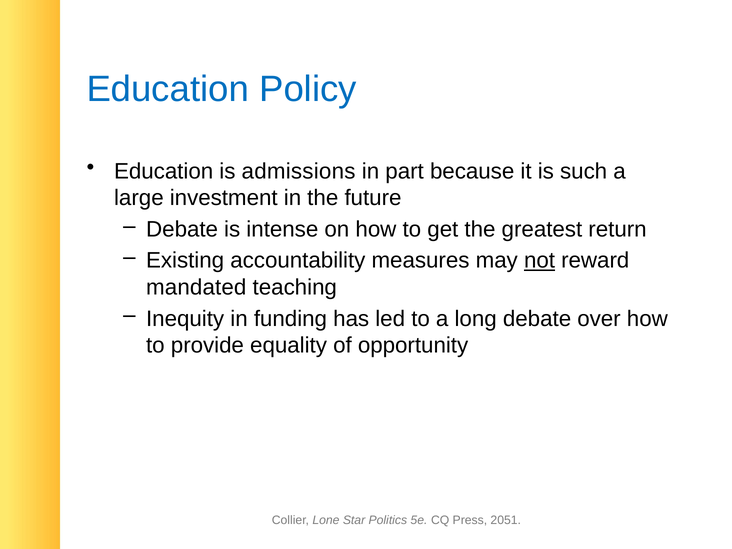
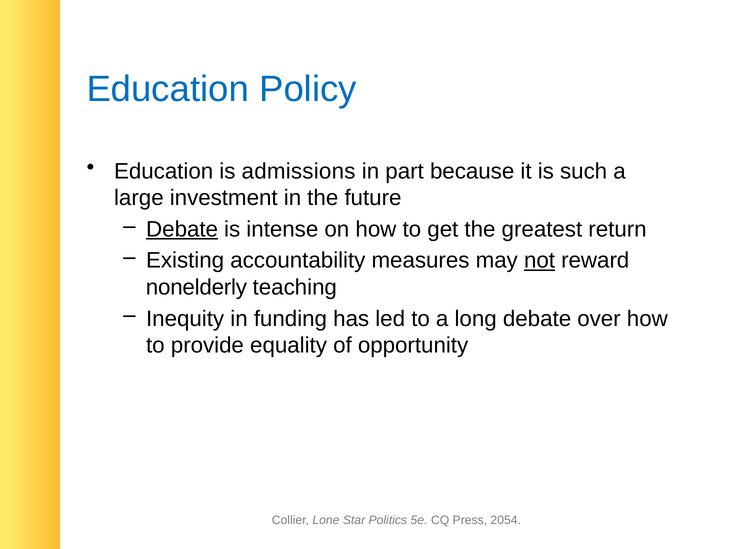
Debate underline: none -> present (182, 229)
mandated: mandated -> nonelderly (196, 287)
2051: 2051 -> 2054 (506, 520)
